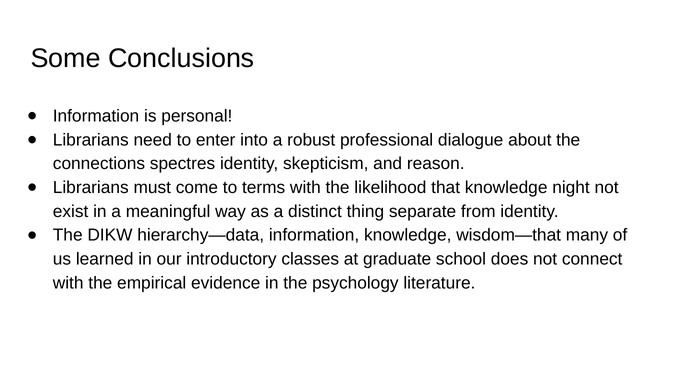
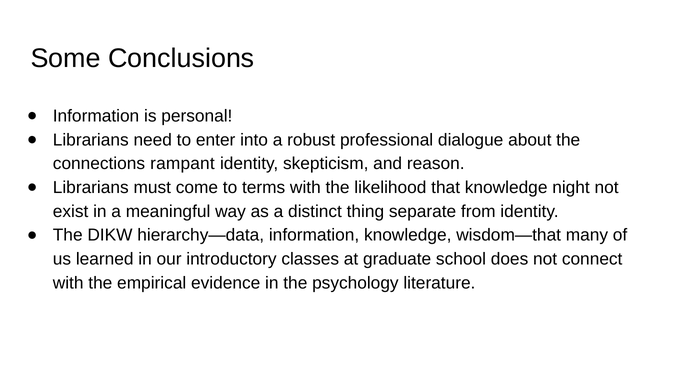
spectres: spectres -> rampant (182, 164)
